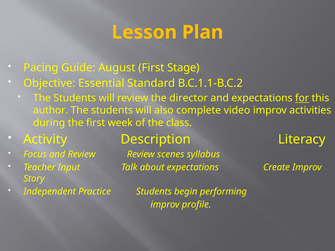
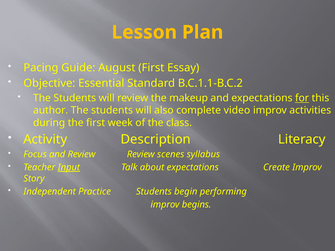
Stage: Stage -> Essay (183, 68)
director: director -> makeup (189, 98)
Input underline: none -> present (69, 168)
profile: profile -> begins (197, 205)
